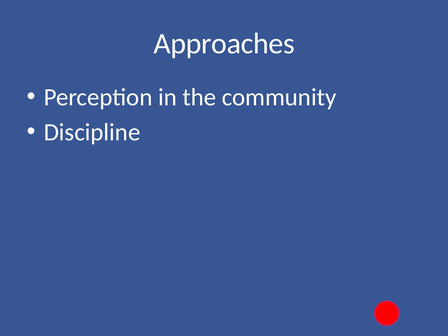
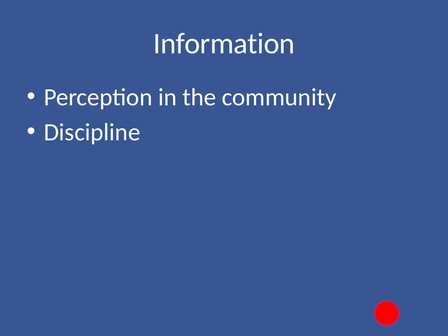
Approaches: Approaches -> Information (224, 44)
